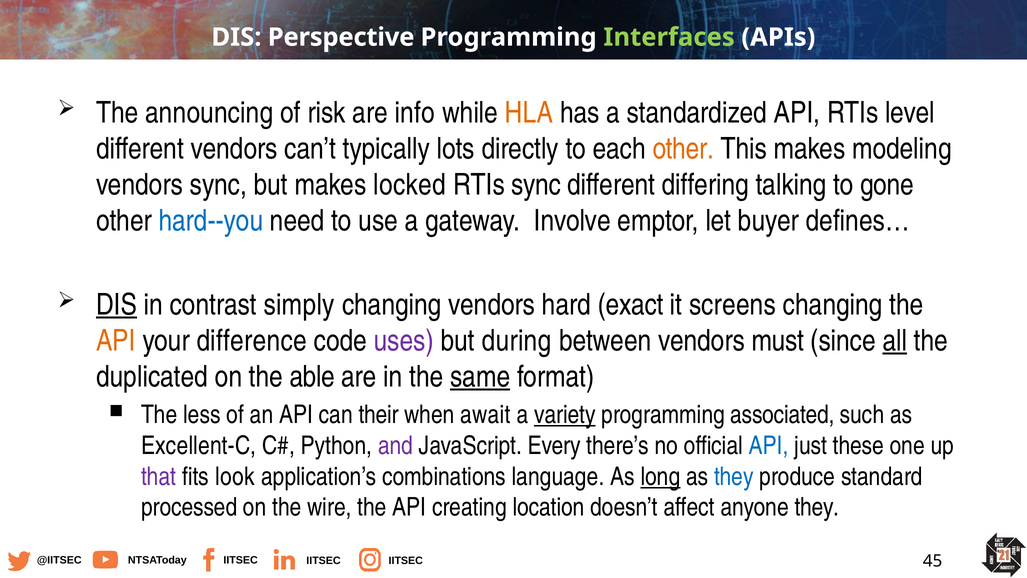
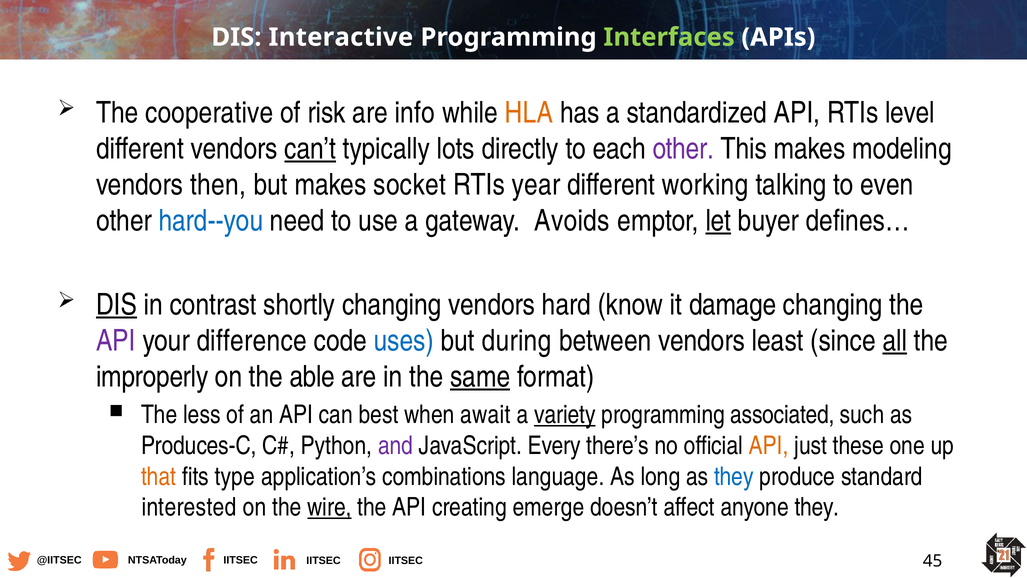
Perspective: Perspective -> Interactive (341, 37)
announcing: announcing -> cooperative (209, 113)
can’t underline: none -> present (310, 149)
other colour: orange -> purple (683, 149)
vendors sync: sync -> then (218, 185)
locked: locked -> socket (410, 185)
RTIs sync: sync -> year (536, 185)
differing: differing -> working (705, 185)
gone: gone -> even (887, 185)
Involve: Involve -> Avoids (572, 221)
let underline: none -> present (718, 221)
simply: simply -> shortly (299, 304)
exact: exact -> know (630, 304)
screens: screens -> damage (733, 304)
API colour: orange -> purple (116, 340)
uses colour: purple -> blue (404, 340)
must: must -> least (778, 340)
duplicated: duplicated -> improperly (152, 376)
their: their -> best (379, 415)
Excellent-C: Excellent-C -> Produces-C (199, 445)
API colour: blue -> orange (769, 445)
that colour: purple -> orange (159, 476)
look: look -> type (235, 476)
long underline: present -> none (660, 476)
processed: processed -> interested (189, 507)
wire underline: none -> present (329, 507)
location: location -> emerge (548, 507)
